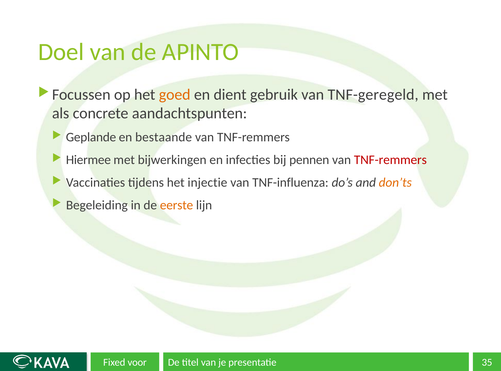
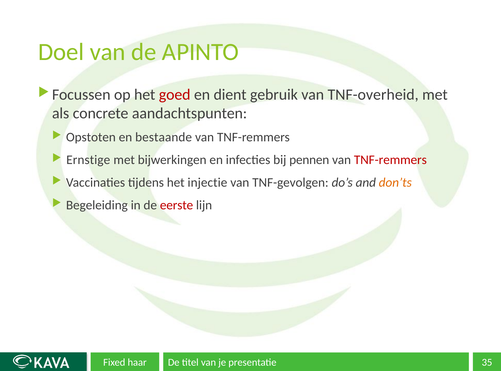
goed colour: orange -> red (175, 95)
TNF-geregeld: TNF-geregeld -> TNF-overheid (373, 95)
Geplande: Geplande -> Opstoten (91, 137)
Hiermee: Hiermee -> Ernstige (88, 160)
TNF-influenza: TNF-influenza -> TNF-gevolgen (290, 183)
eerste colour: orange -> red (177, 205)
voor: voor -> haar (137, 363)
